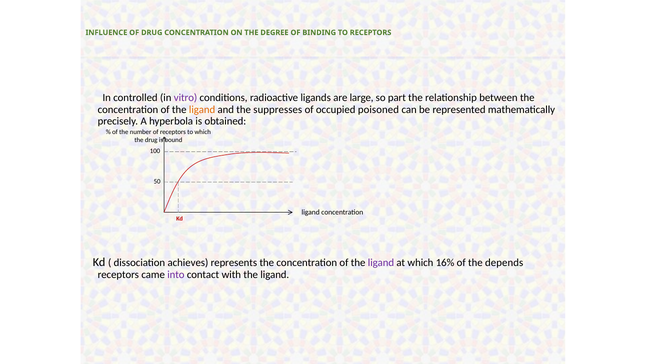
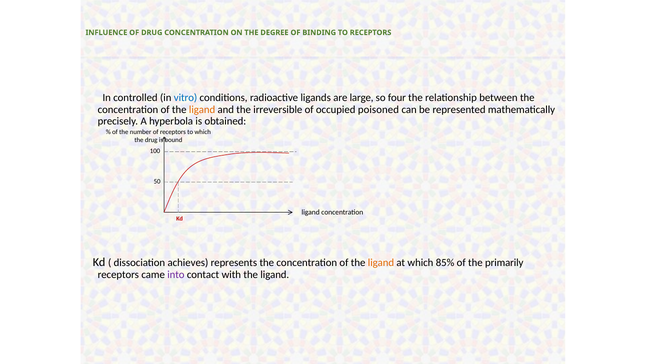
vitro colour: purple -> blue (186, 98)
part: part -> four (397, 98)
suppresses: suppresses -> irreversible (278, 109)
ligand colour: purple -> orange (381, 262)
16%: 16% -> 85% (445, 262)
depends: depends -> primarily (504, 262)
